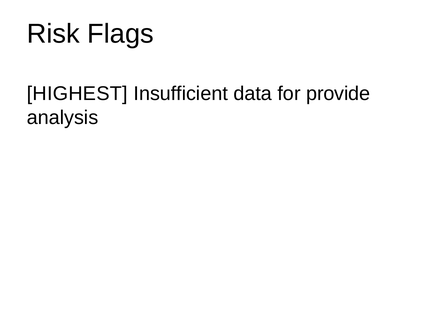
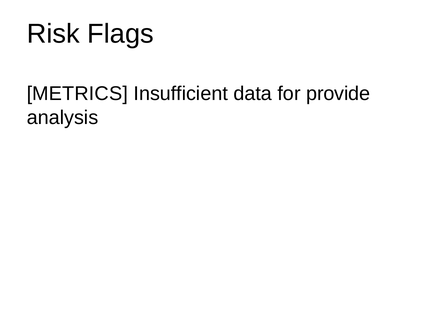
HIGHEST: HIGHEST -> METRICS (77, 94)
